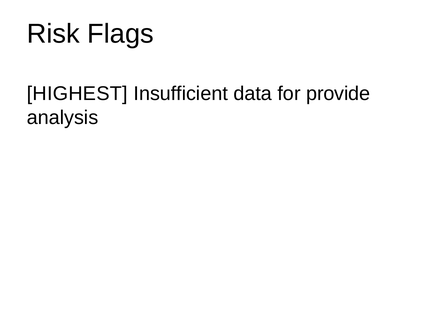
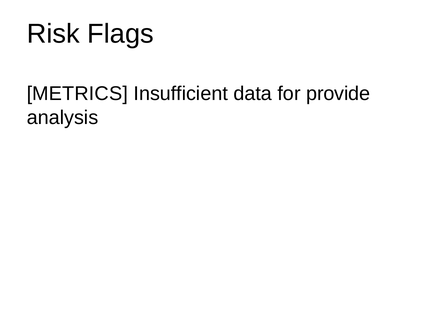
HIGHEST: HIGHEST -> METRICS (77, 94)
